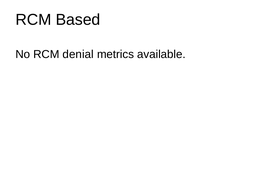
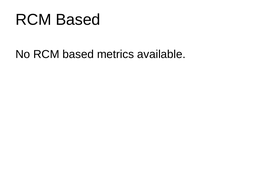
No RCM denial: denial -> based (78, 54)
